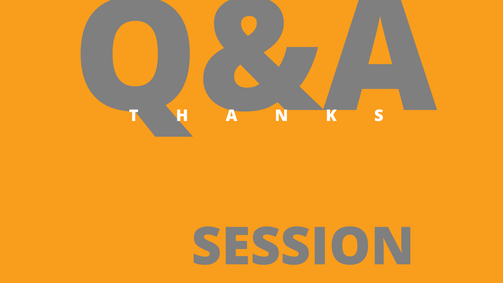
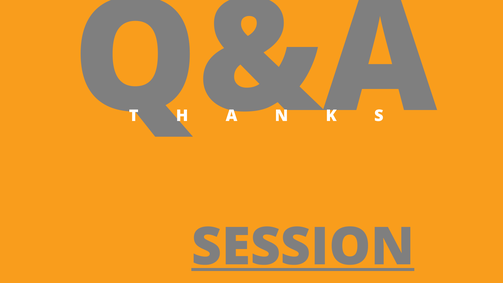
SESSION underline: none -> present (303, 247)
